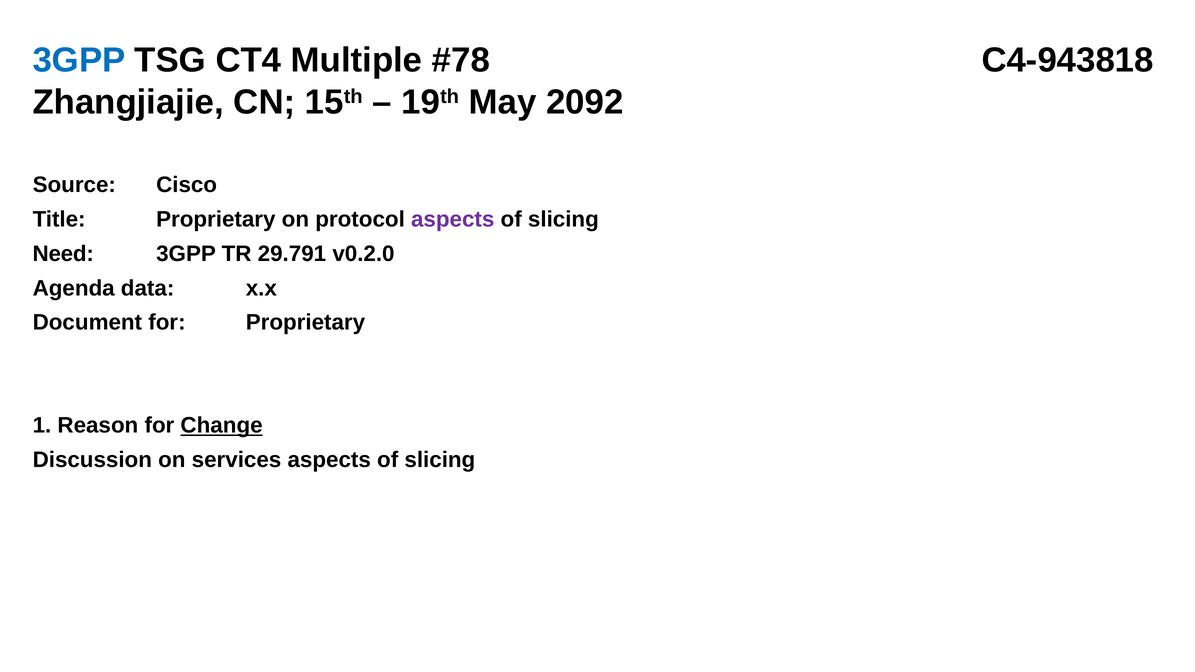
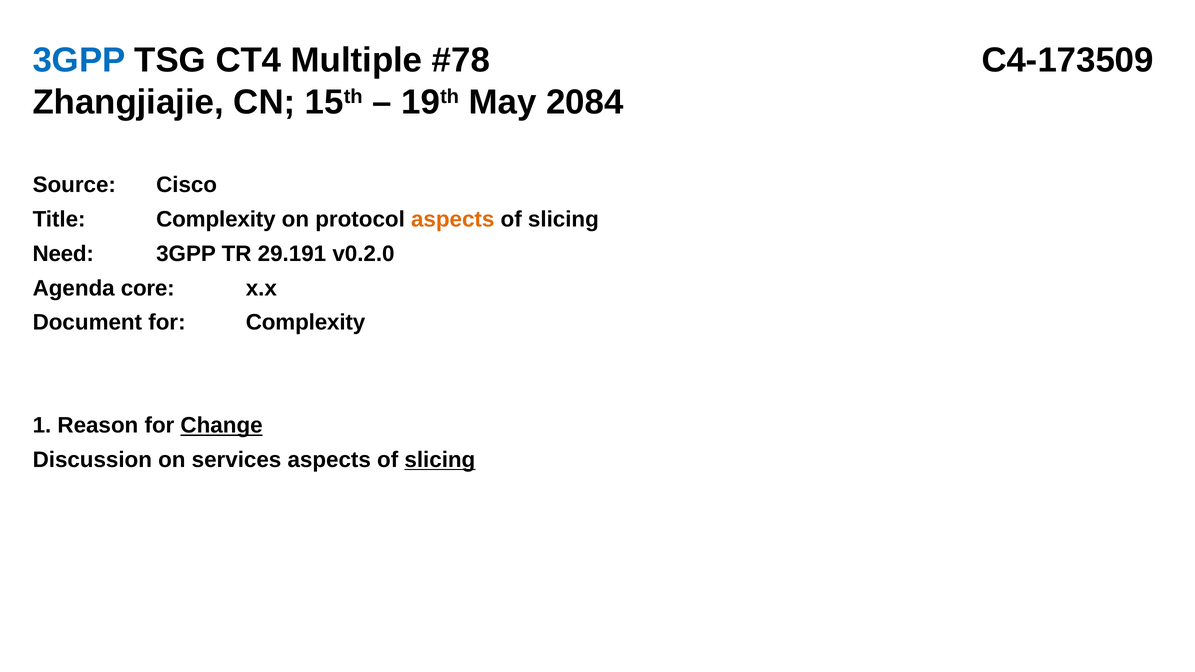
C4-943818: C4-943818 -> C4-173509 (1068, 60)
2092: 2092 -> 2084 (585, 102)
Title Proprietary: Proprietary -> Complexity (216, 219)
aspects colour: purple -> orange (453, 219)
29.791: 29.791 -> 29.191 (292, 254)
data: data -> core (148, 288)
for Proprietary: Proprietary -> Complexity (306, 323)
slicing underline: none -> present (440, 460)
